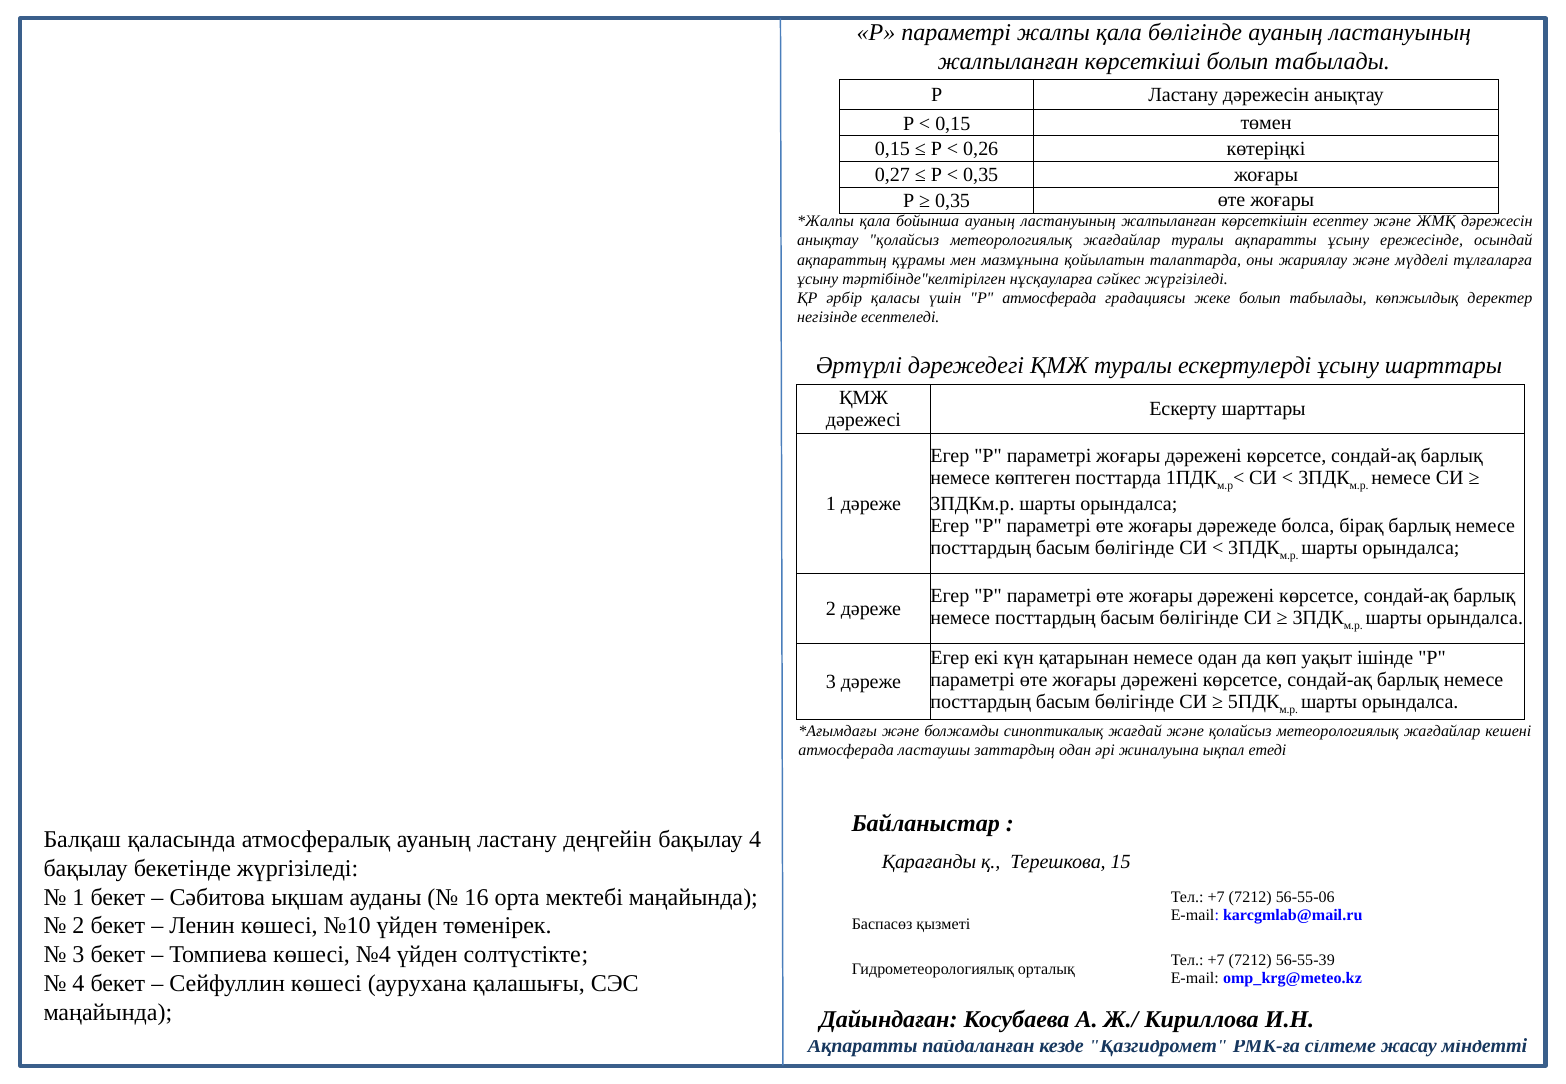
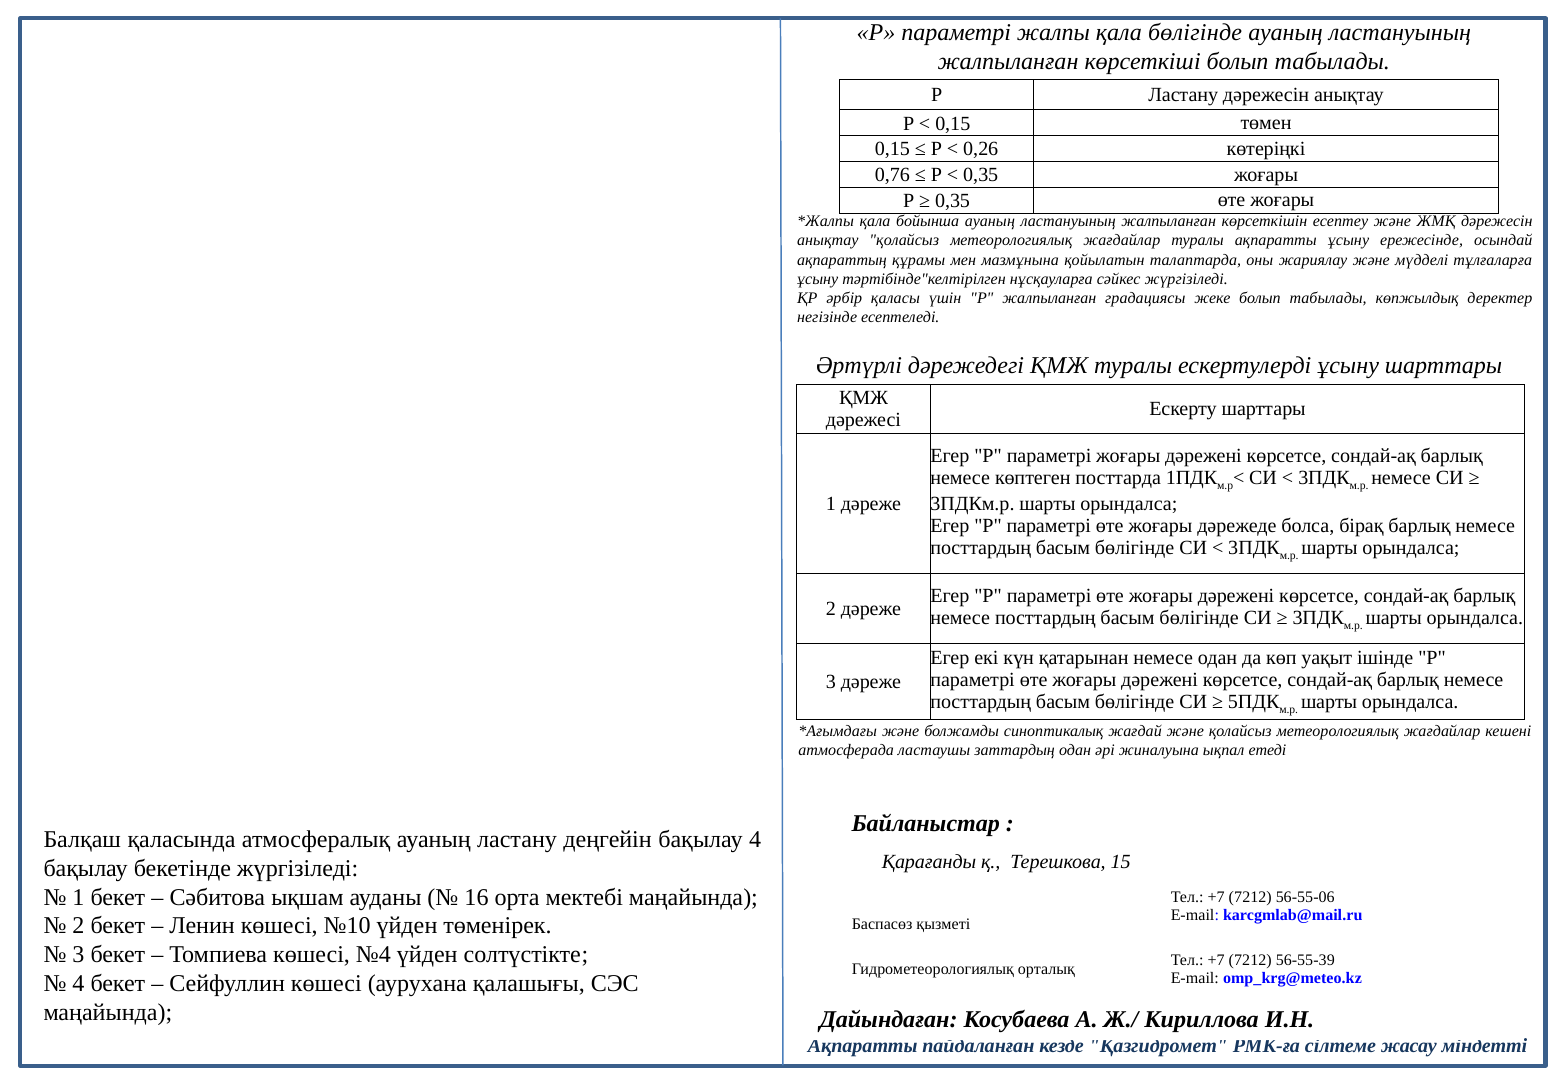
0,27: 0,27 -> 0,76 (892, 175)
Р атмосферада: атмосферада -> жалпыланған (1049, 298)
